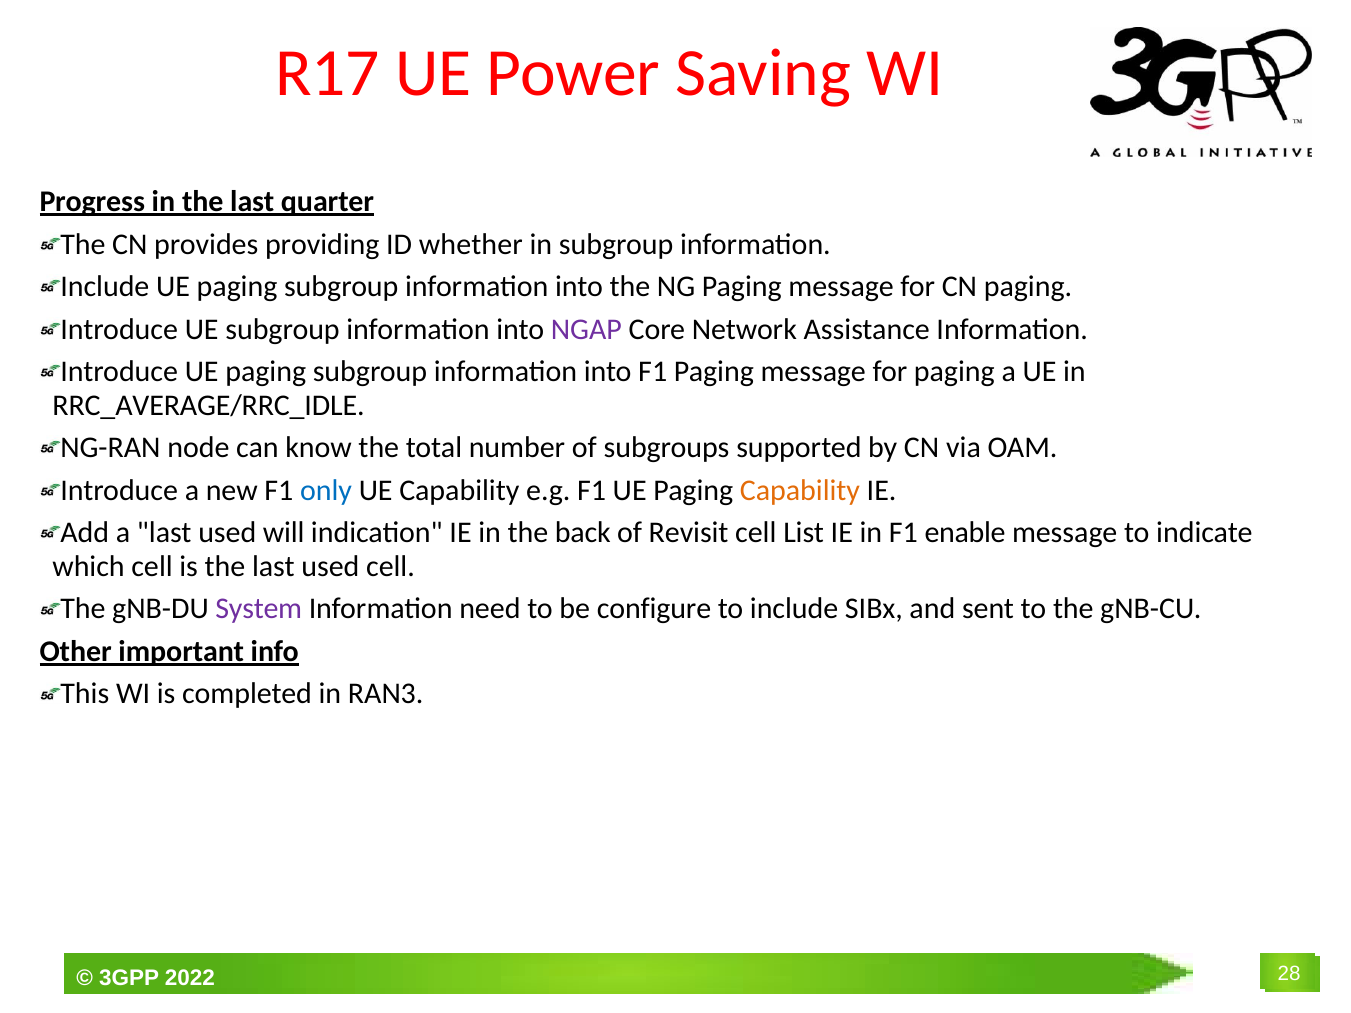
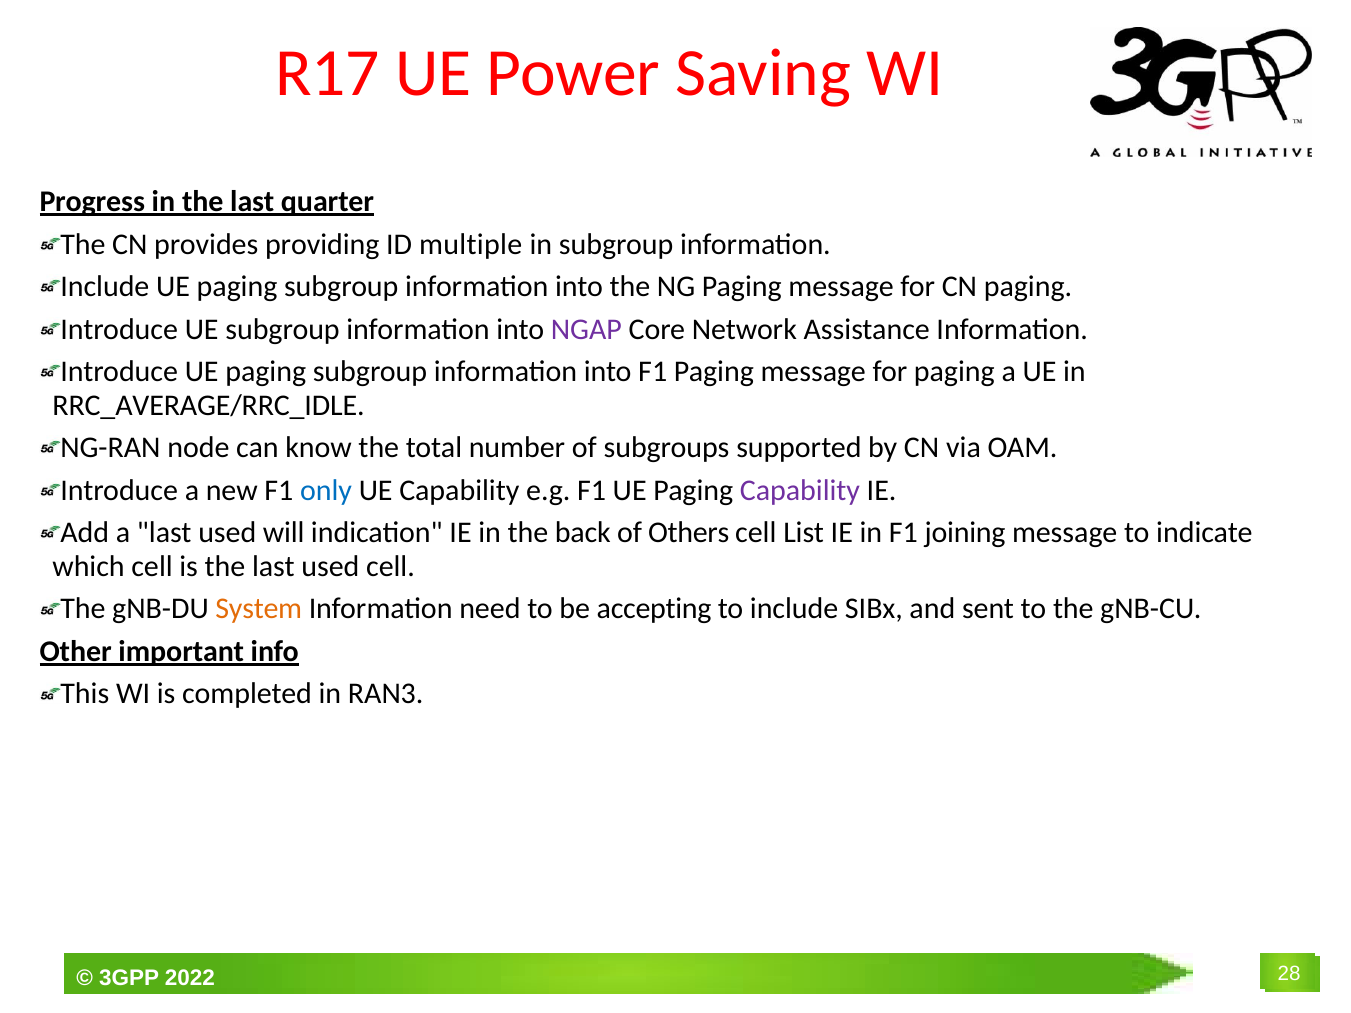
whether: whether -> multiple (471, 244)
Capability colour: orange -> purple (800, 491)
Revisit: Revisit -> Others (689, 533)
enable: enable -> joining (965, 533)
System colour: purple -> orange (259, 609)
configure: configure -> accepting (654, 609)
